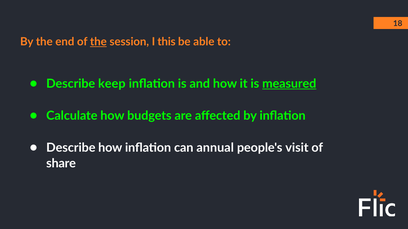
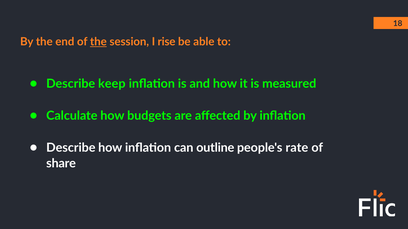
this: this -> rise (167, 42)
measured underline: present -> none (289, 84)
annual: annual -> outline (215, 148)
visit: visit -> rate (297, 148)
